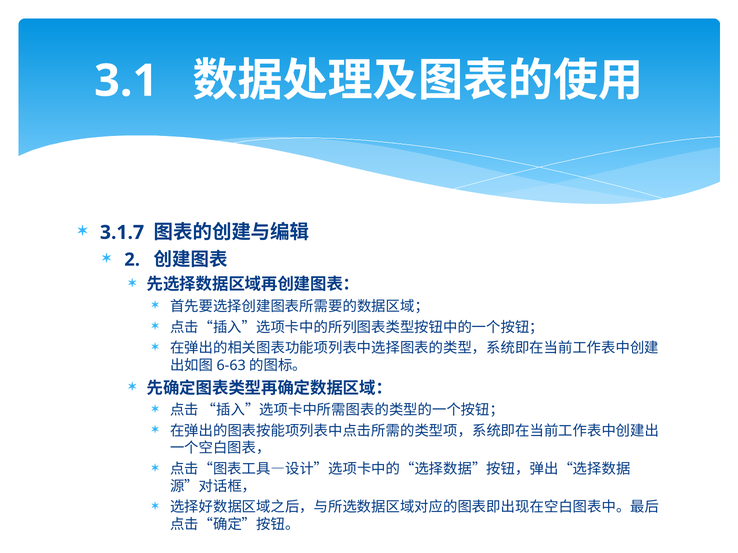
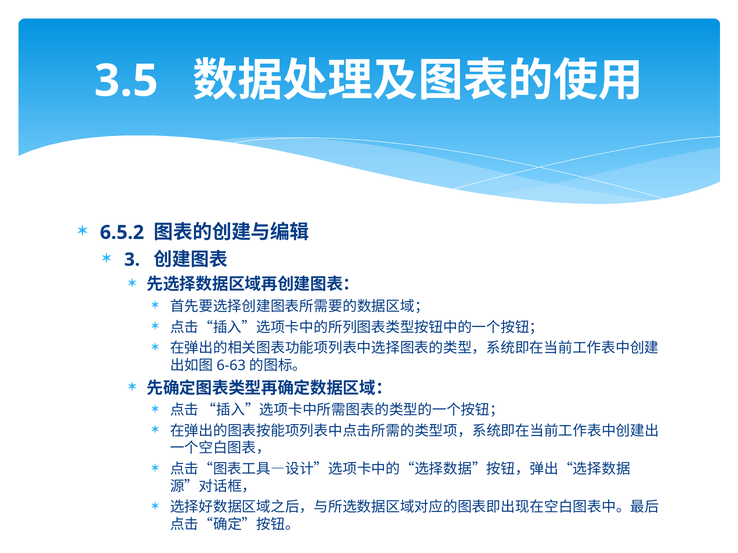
3.1: 3.1 -> 3.5 (126, 81)
3.1.7: 3.1.7 -> 6.5.2 (122, 233)
2: 2 -> 3 (132, 260)
